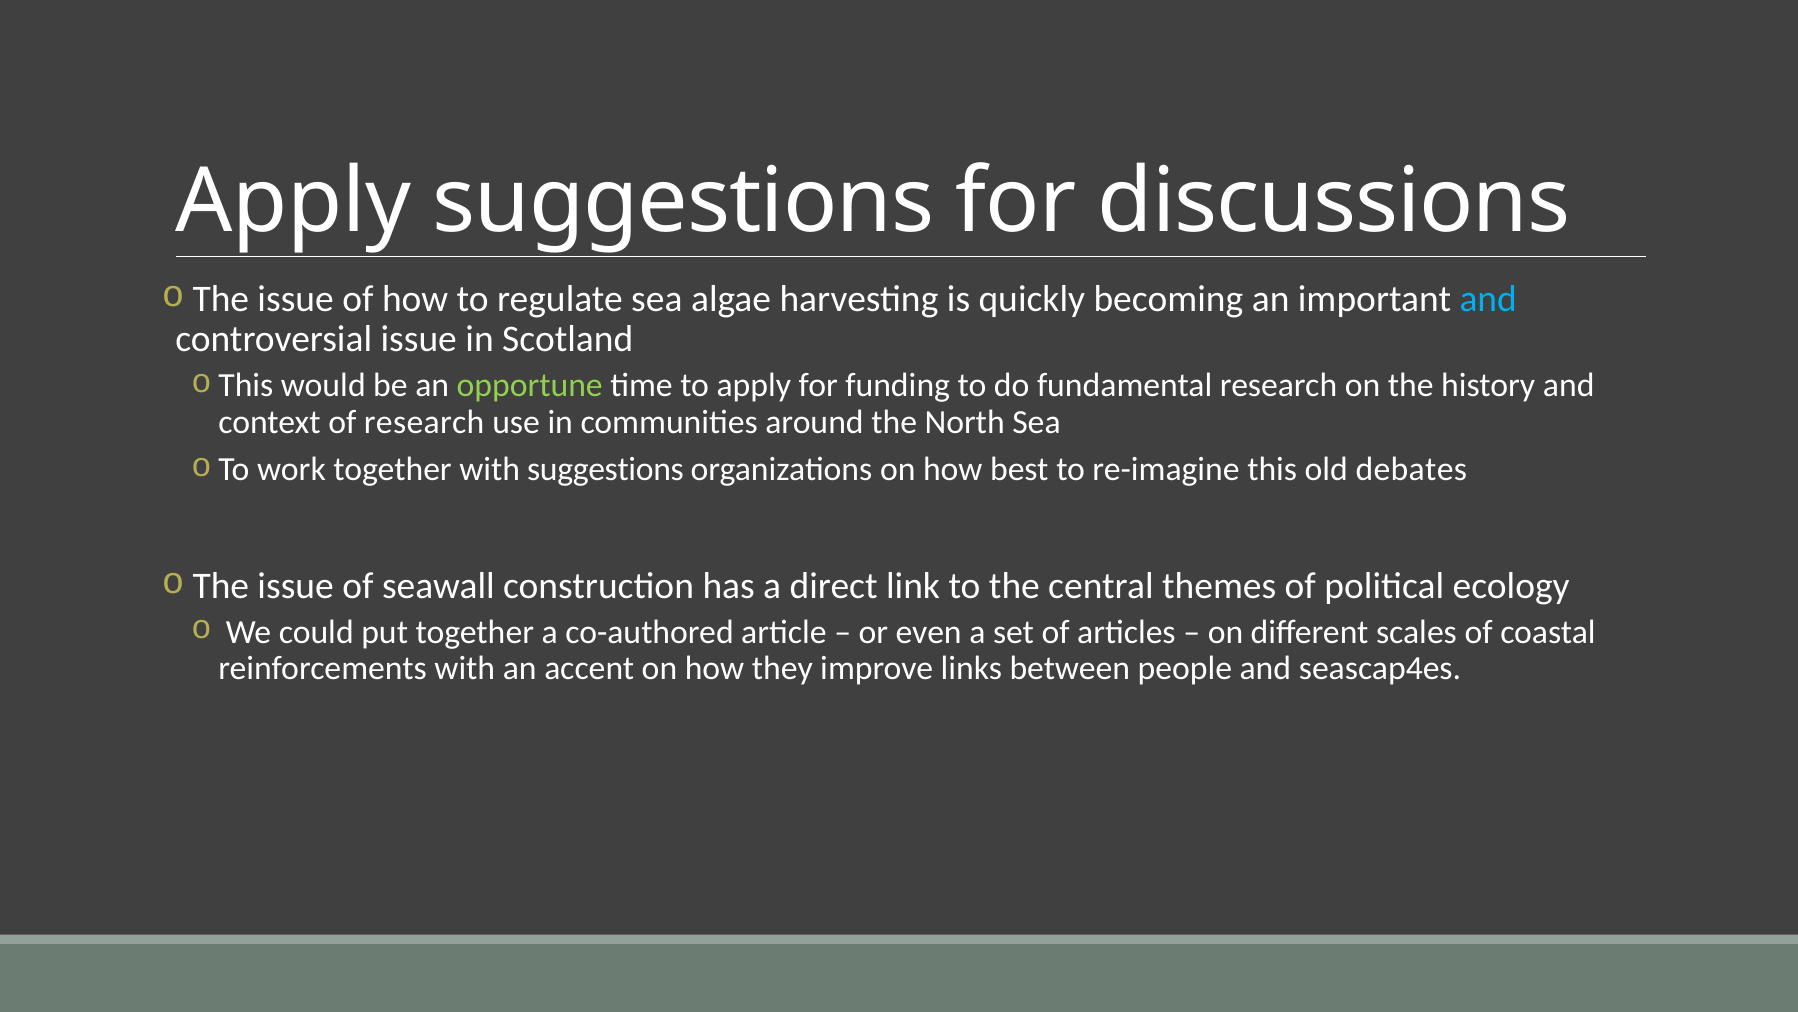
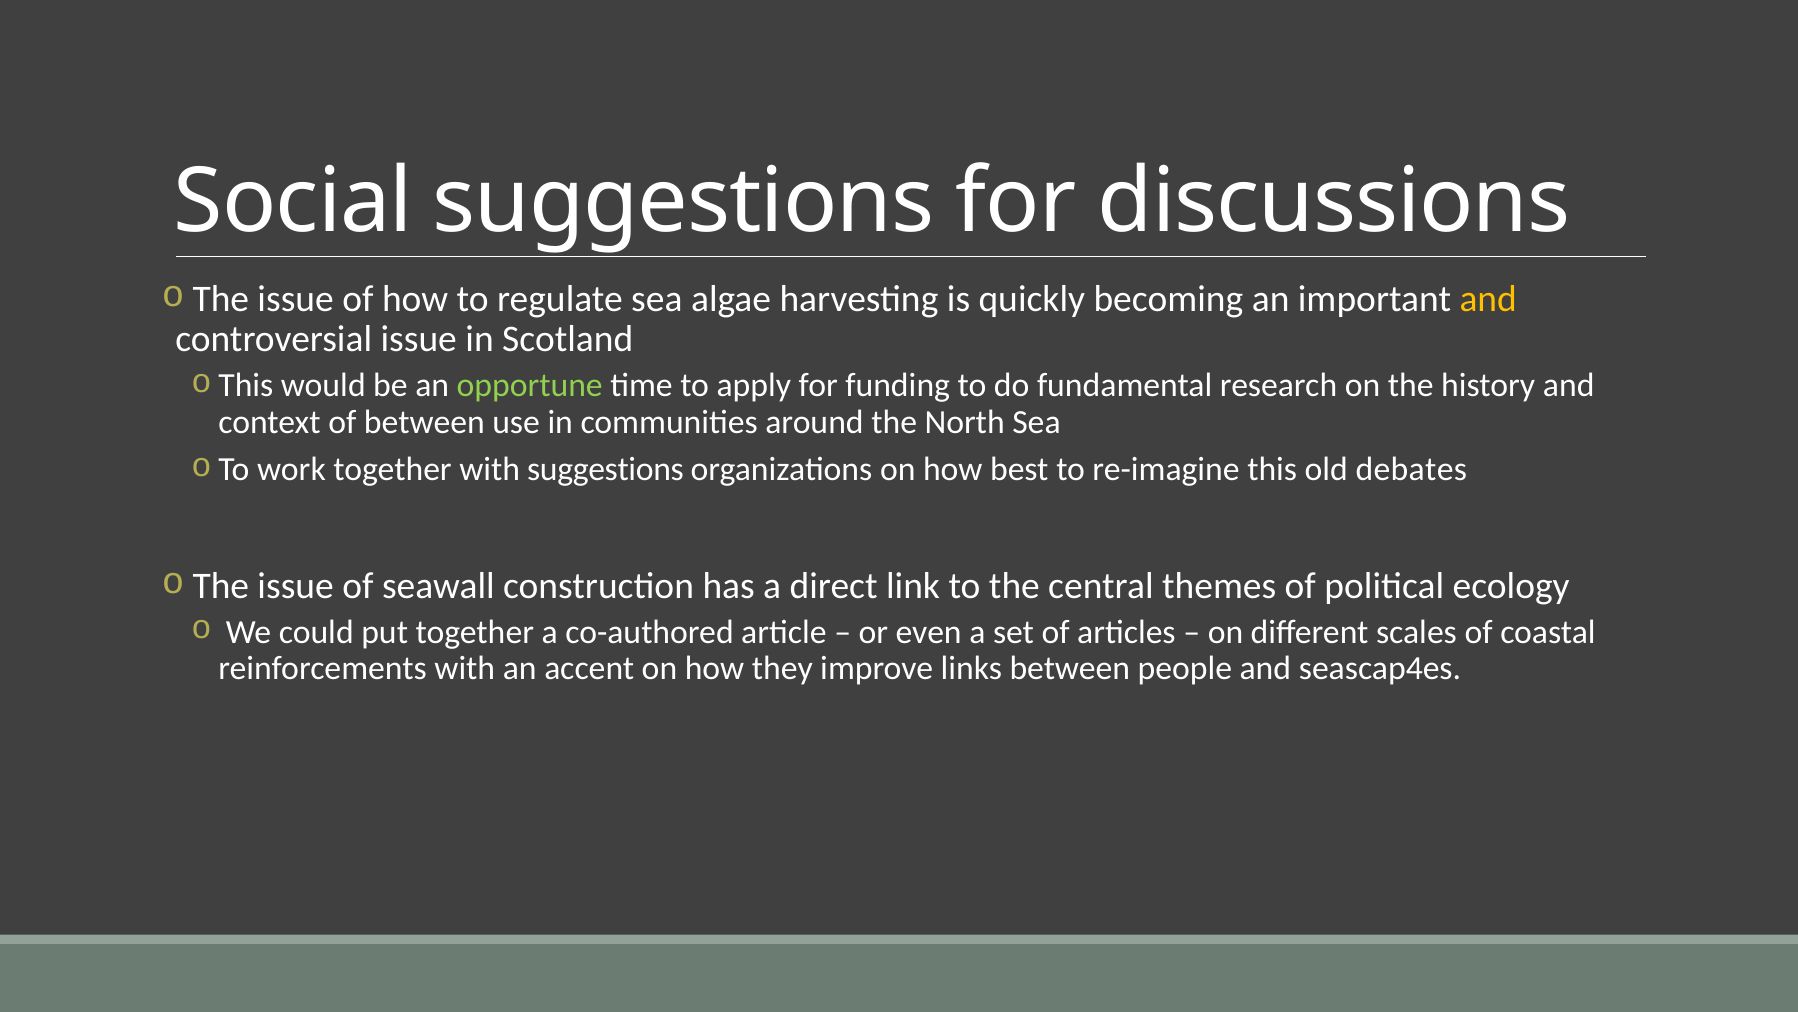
Apply: Apply -> Social (293, 201)
and colour: light blue -> yellow (1488, 299)
of research: research -> between (424, 422)
